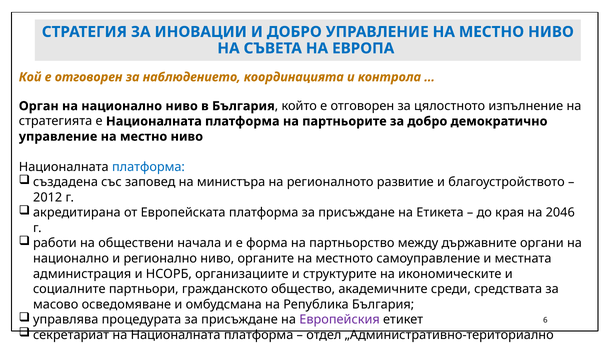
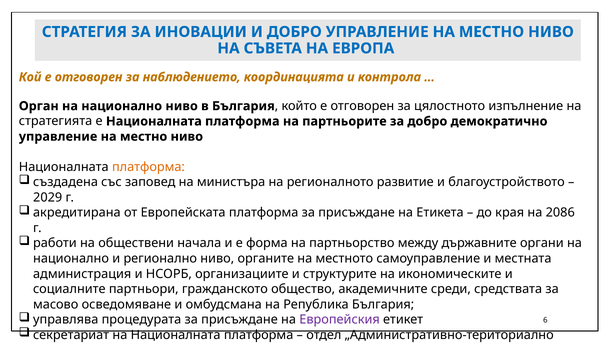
платформа colour: blue -> orange (148, 167)
2012: 2012 -> 2029 (48, 198)
2046: 2046 -> 2086 (560, 213)
